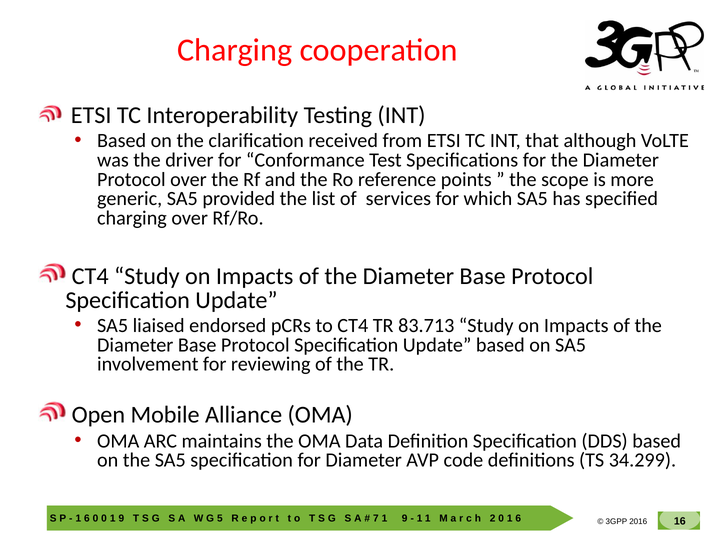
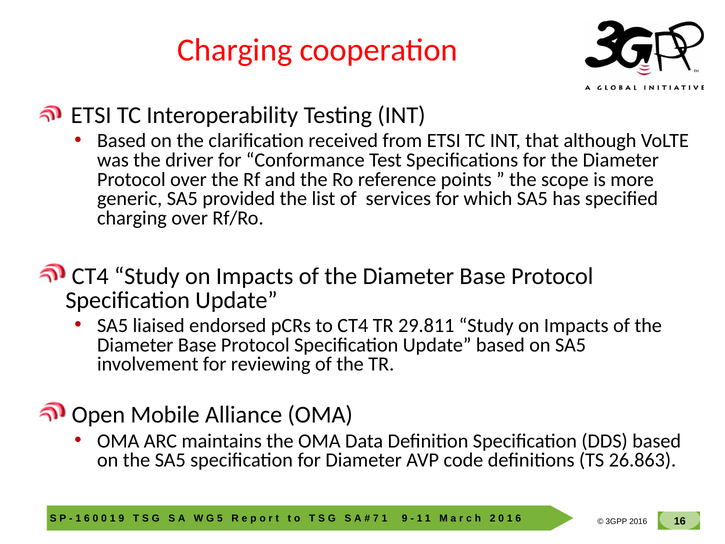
83.713: 83.713 -> 29.811 (426, 325)
34.299: 34.299 -> 26.863 (642, 460)
